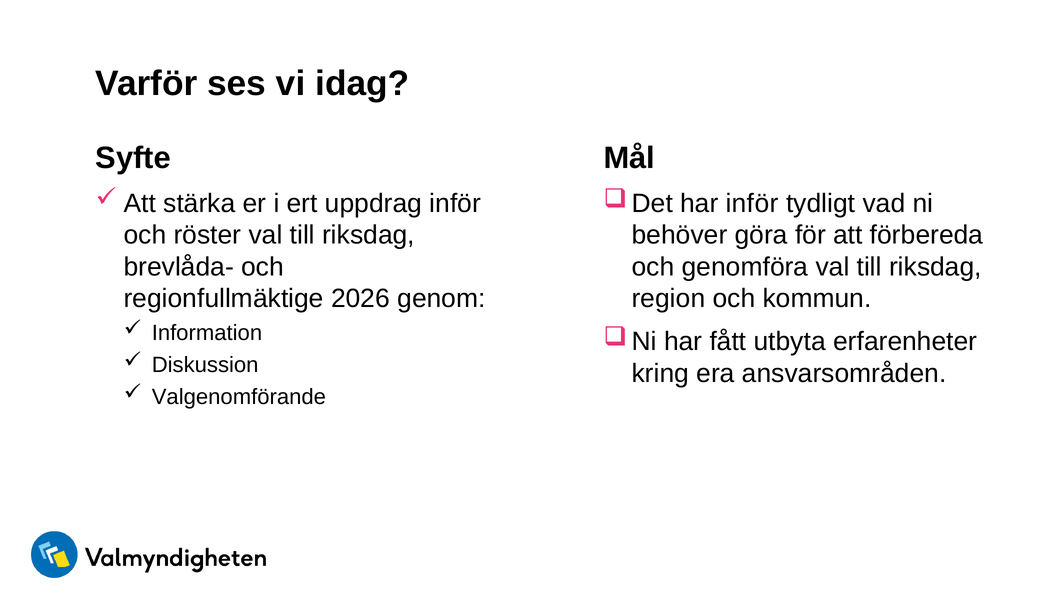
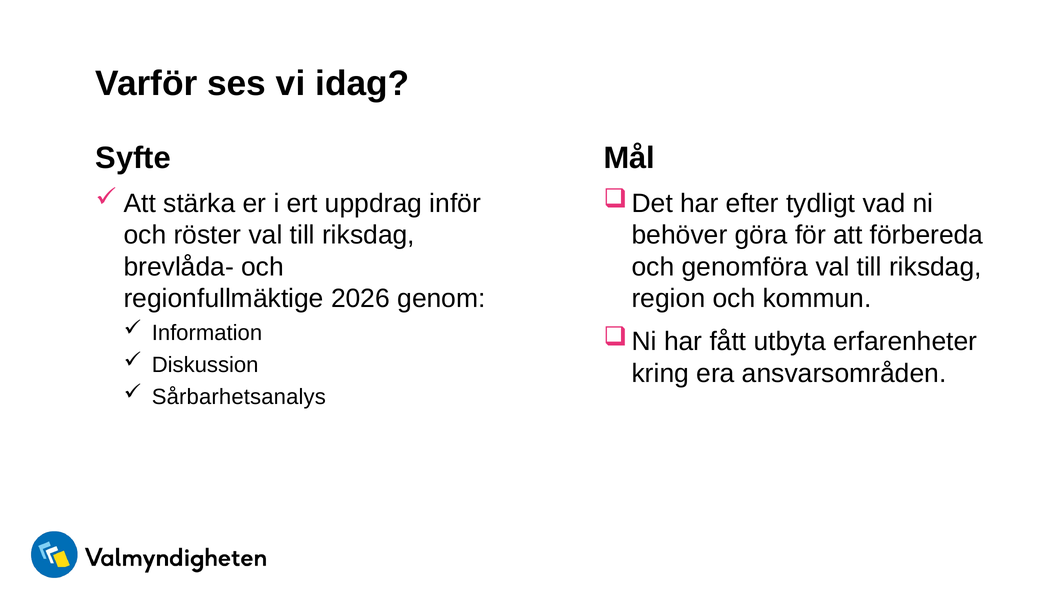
har inför: inför -> efter (752, 203)
Valgenomförande: Valgenomförande -> Sårbarhetsanalys (239, 397)
